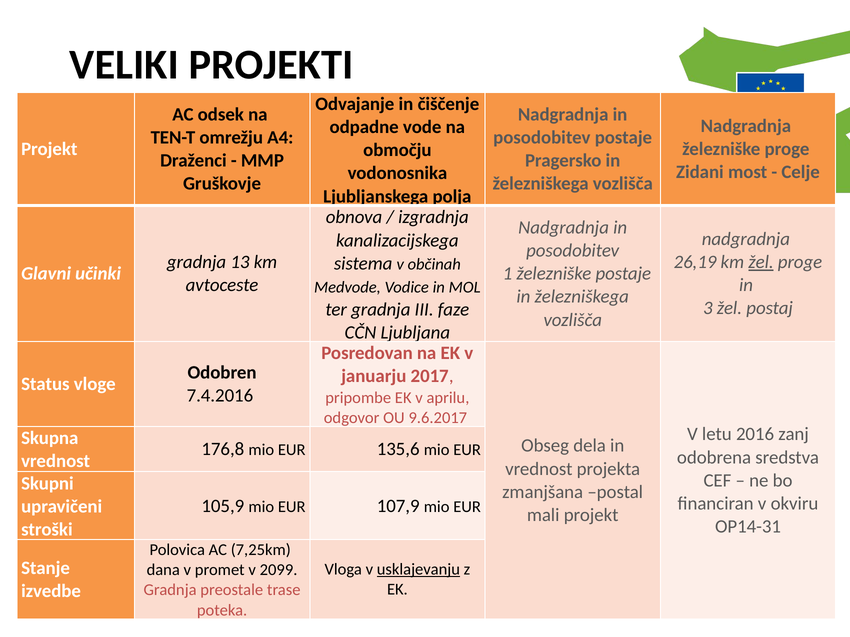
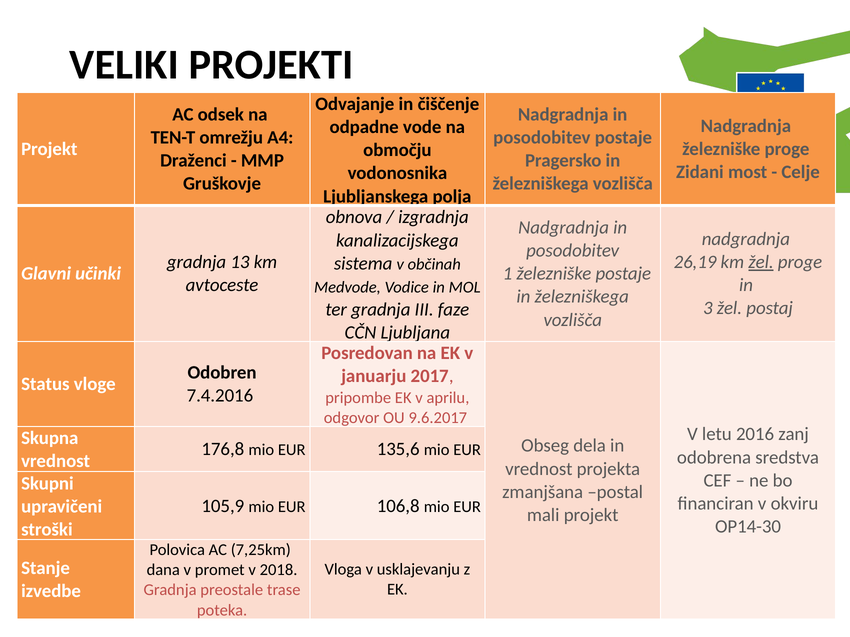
107,9: 107,9 -> 106,8 (398, 506)
OP14-31: OP14-31 -> OP14-30 (748, 527)
usklajevanju underline: present -> none (418, 570)
2099: 2099 -> 2018 (279, 570)
